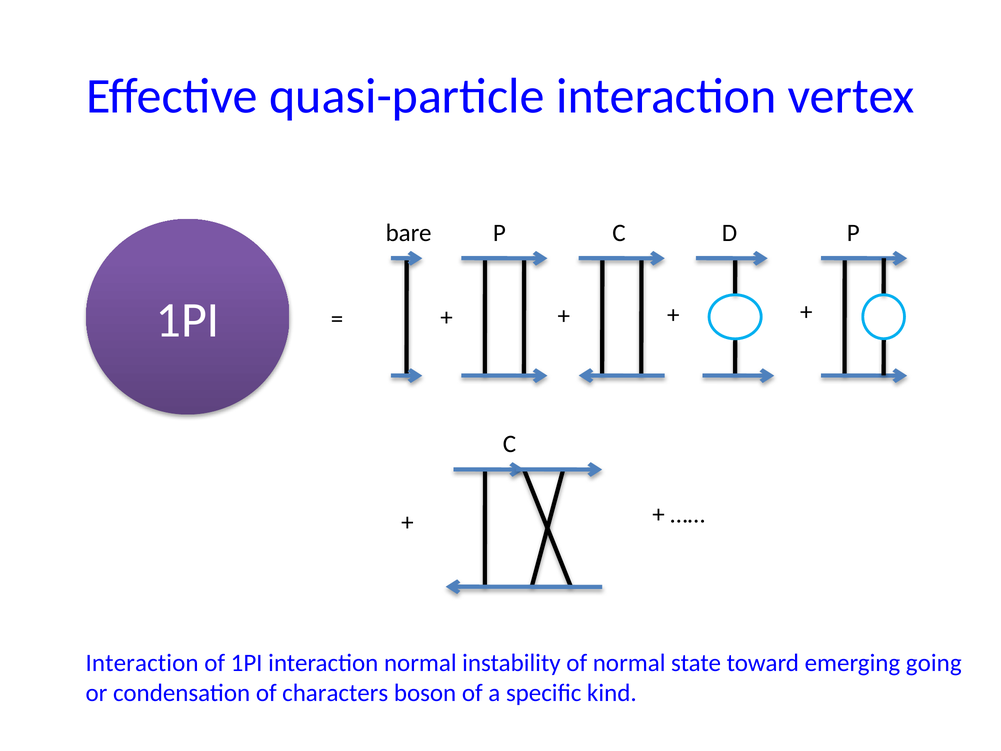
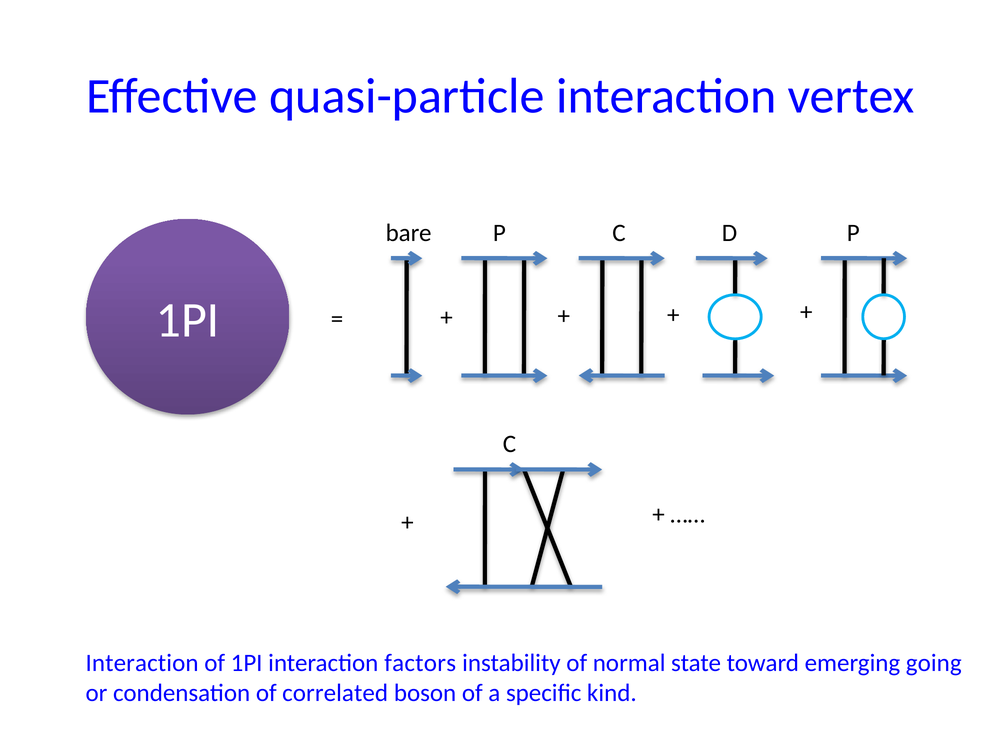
interaction normal: normal -> factors (420, 663)
characters: characters -> correlated (335, 693)
